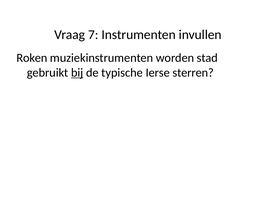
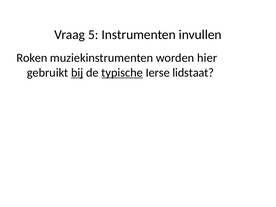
7: 7 -> 5 (93, 35)
stad: stad -> hier (207, 58)
typische underline: none -> present (122, 73)
sterren: sterren -> lidstaat (193, 73)
